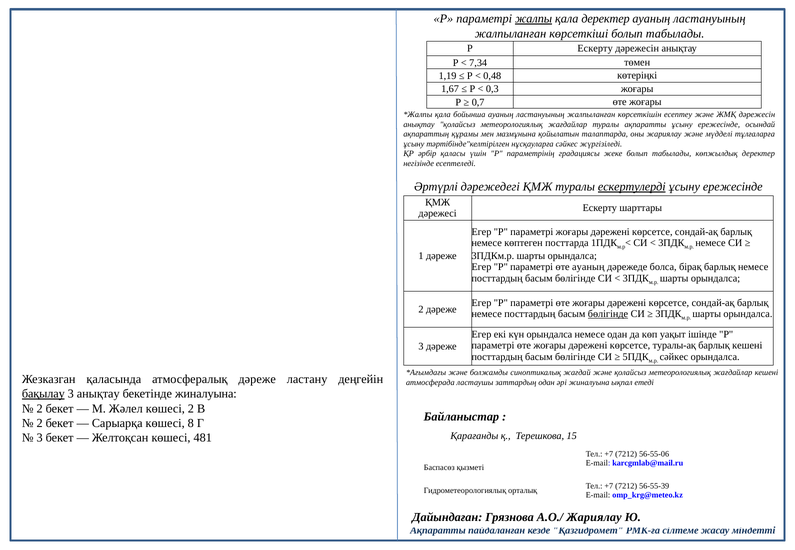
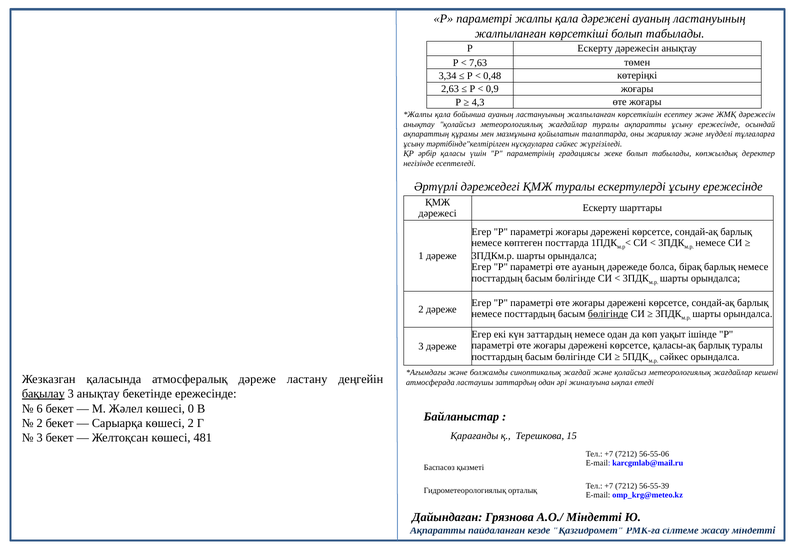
жалпы underline: present -> none (534, 19)
қала деректер: деректер -> дәрежені (606, 19)
7,34: 7,34 -> 7,63 (478, 63)
1,19: 1,19 -> 3,34 (447, 76)
1,67: 1,67 -> 2,63 (450, 89)
0,3: 0,3 -> 0,9 (492, 89)
0,7: 0,7 -> 4,3 (478, 102)
ескертулерді underline: present -> none (632, 187)
күн орындалса: орындалса -> заттардың (549, 334)
туралы-ақ: туралы-ақ -> қаласы-ақ (674, 346)
барлық кешені: кешені -> туралы (747, 346)
бекетінде жиналуына: жиналуына -> ережесінде (206, 394)
2: 2 -> 6 (40, 409)
көшесі 2: 2 -> 0 (191, 409)
көшесі 8: 8 -> 2 (191, 423)
А.О./ Жариялау: Жариялау -> Міндетті (594, 518)
